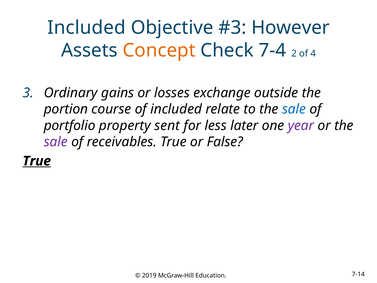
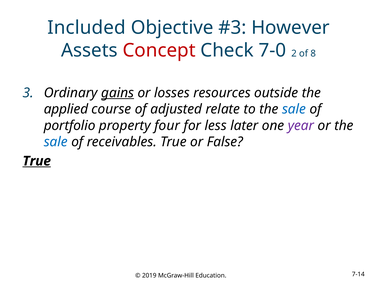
Concept colour: orange -> red (159, 50)
7-4: 7-4 -> 7-0 (272, 50)
4: 4 -> 8 (313, 53)
gains underline: none -> present (118, 93)
exchange: exchange -> resources (222, 93)
portion: portion -> applied (66, 109)
of included: included -> adjusted (176, 109)
sent: sent -> four (167, 125)
sale colour: purple -> blue (56, 142)
